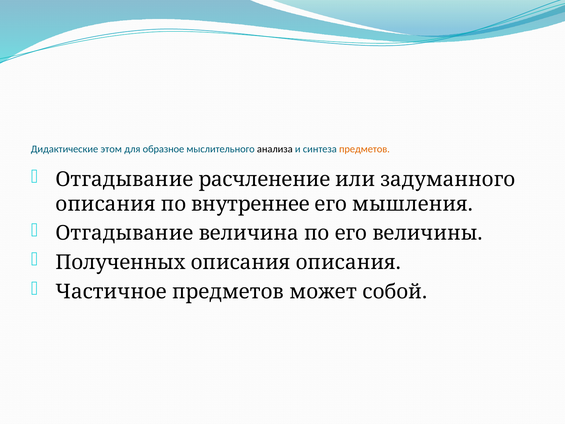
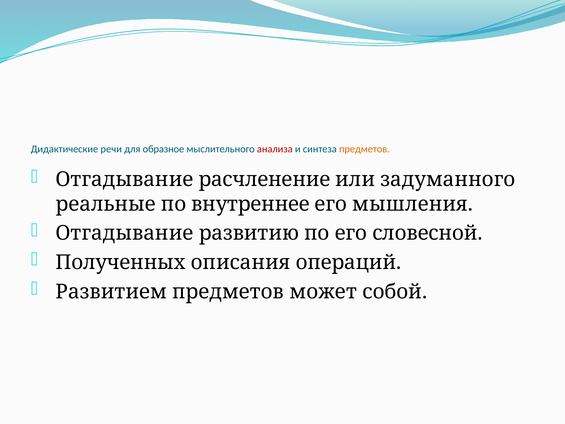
этом: этом -> речи (111, 149)
анализа colour: black -> red (275, 149)
описания: описания -> реальные (106, 204)
величина: величина -> развитию (249, 233)
величины: величины -> словесной (427, 233)
описания описания: описания -> операций (349, 262)
Частичное: Частичное -> Развитием (111, 291)
